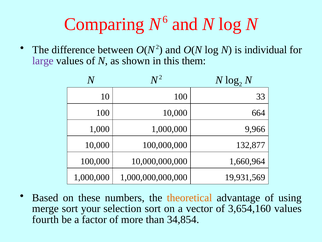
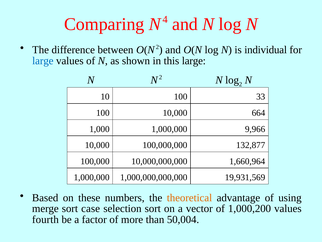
6: 6 -> 4 (165, 19)
large colour: purple -> blue (43, 61)
this them: them -> large (194, 61)
your: your -> case (91, 208)
3,654,160: 3,654,160 -> 1,000,200 (250, 208)
34,854: 34,854 -> 50,004 (183, 219)
